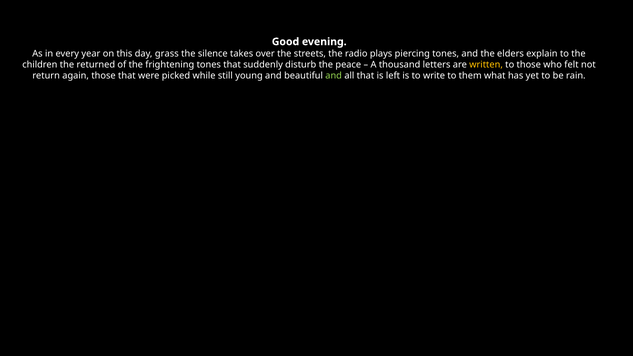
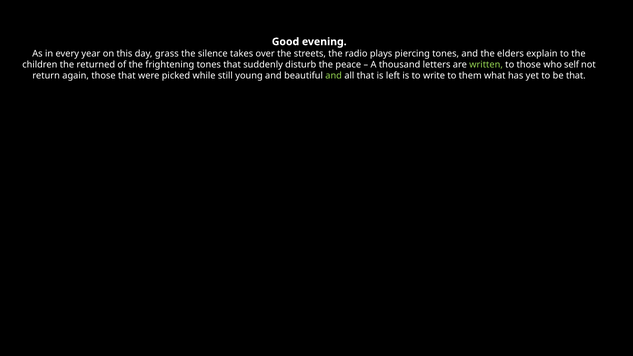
written colour: yellow -> light green (486, 65)
felt: felt -> self (572, 65)
be rain: rain -> that (576, 76)
